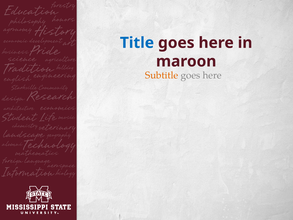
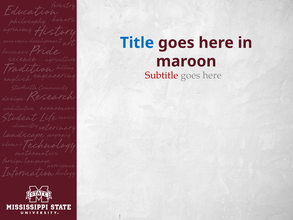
Subtitle colour: orange -> red (162, 75)
